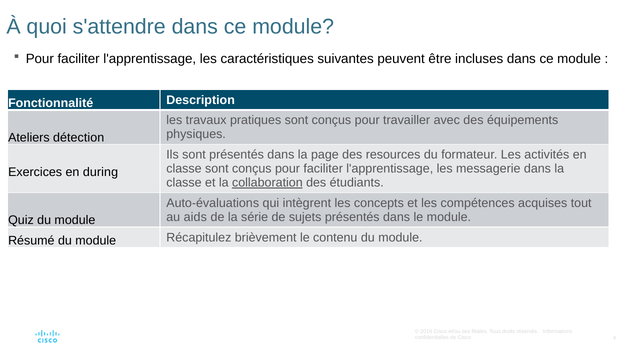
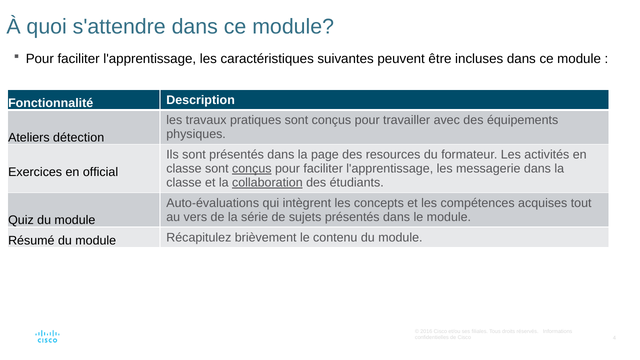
conçus underline: none -> present (252, 169)
during: during -> official (101, 172)
aids: aids -> vers (195, 217)
